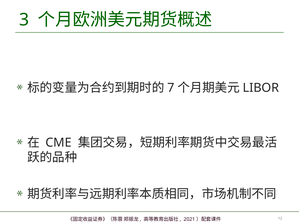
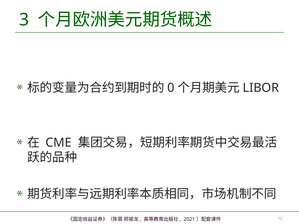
7: 7 -> 0 (171, 88)
